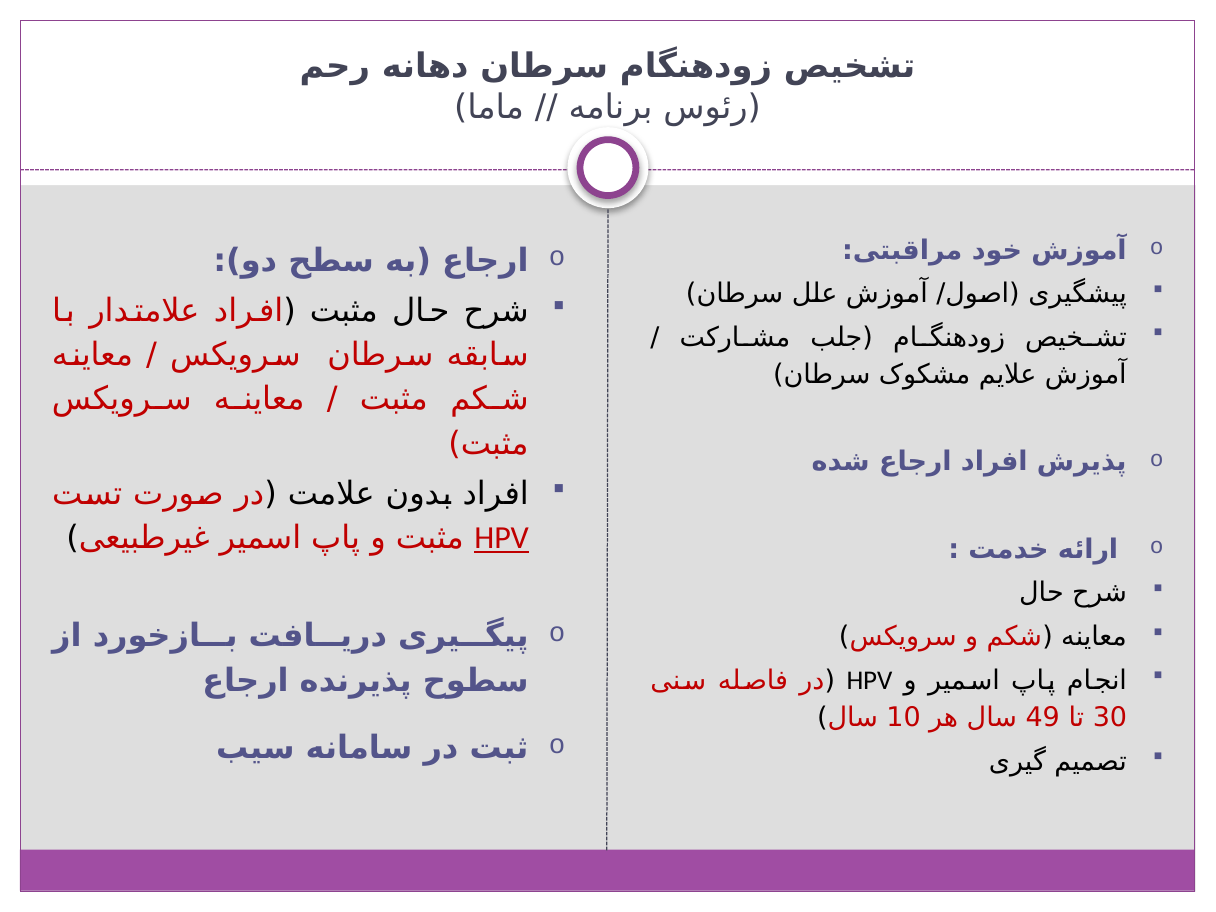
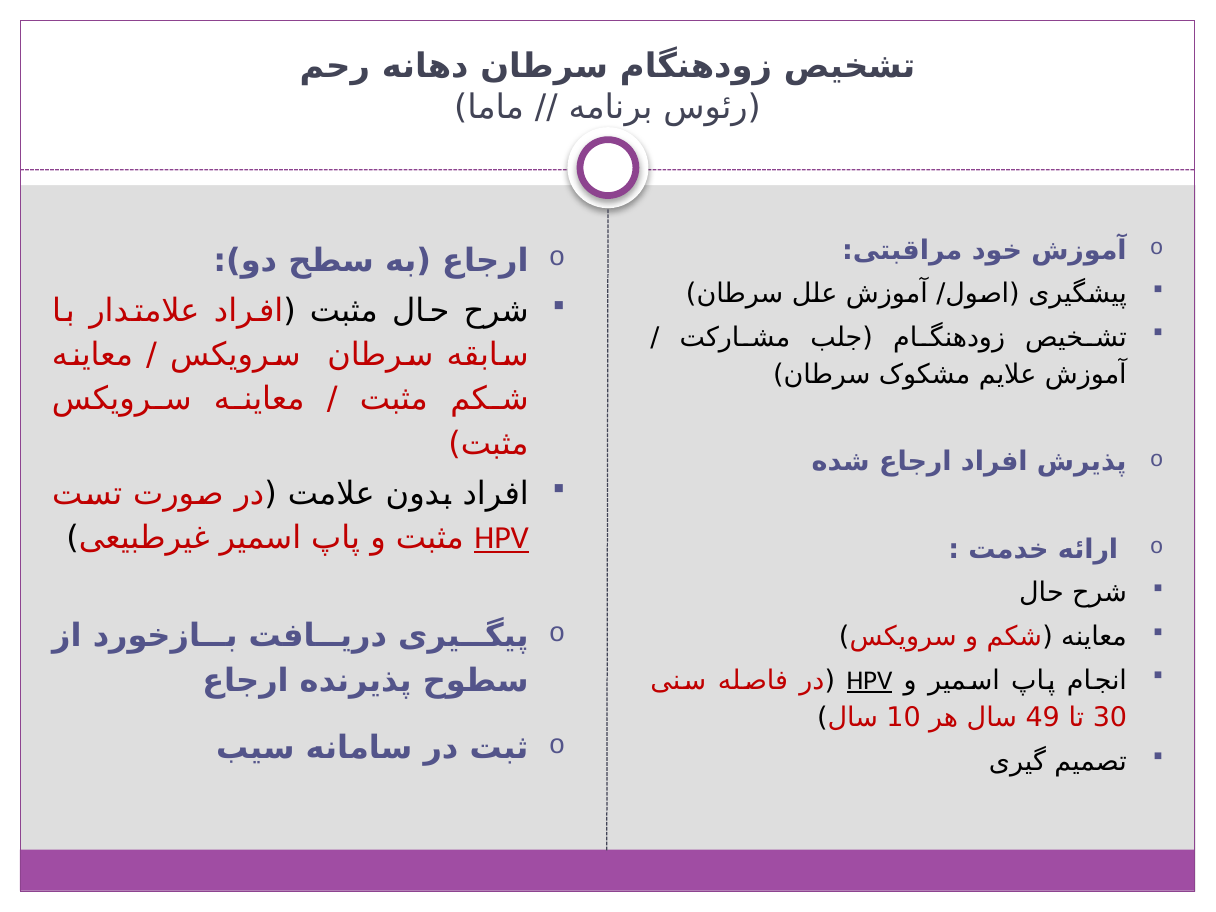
HPV underline: none -> present (869, 680)
